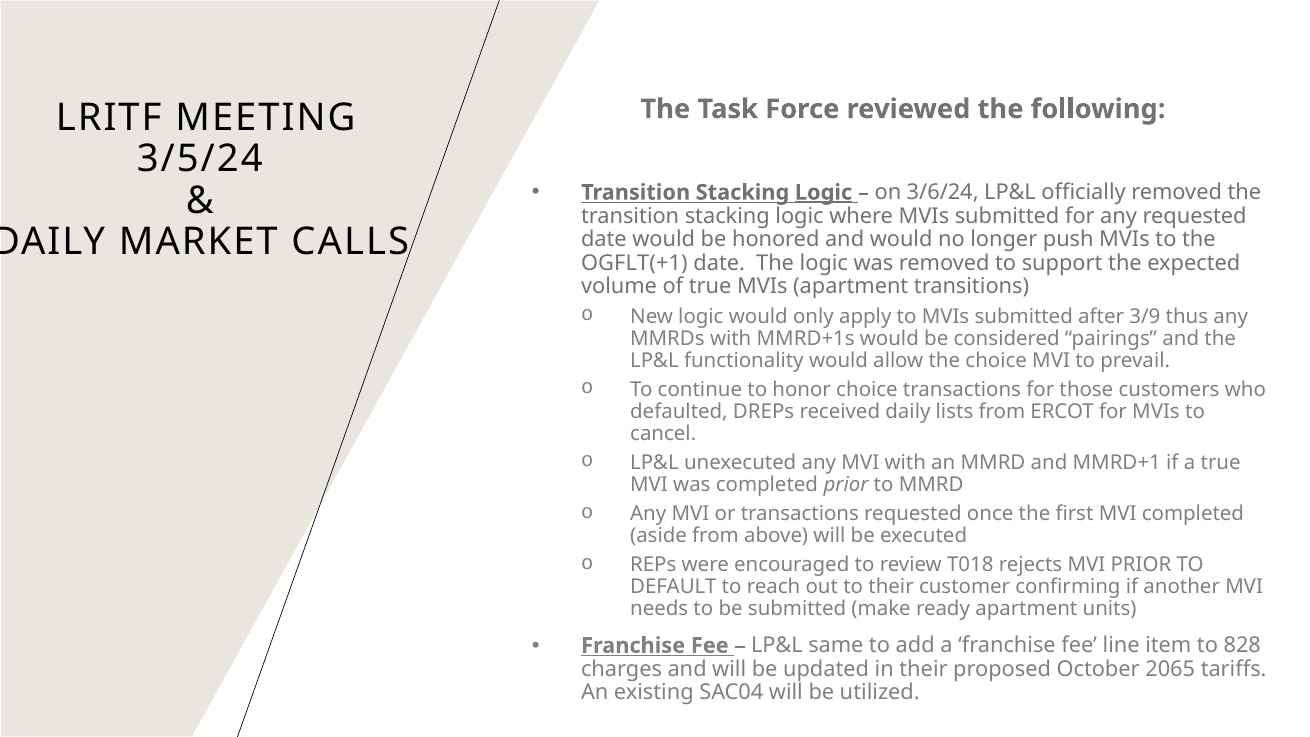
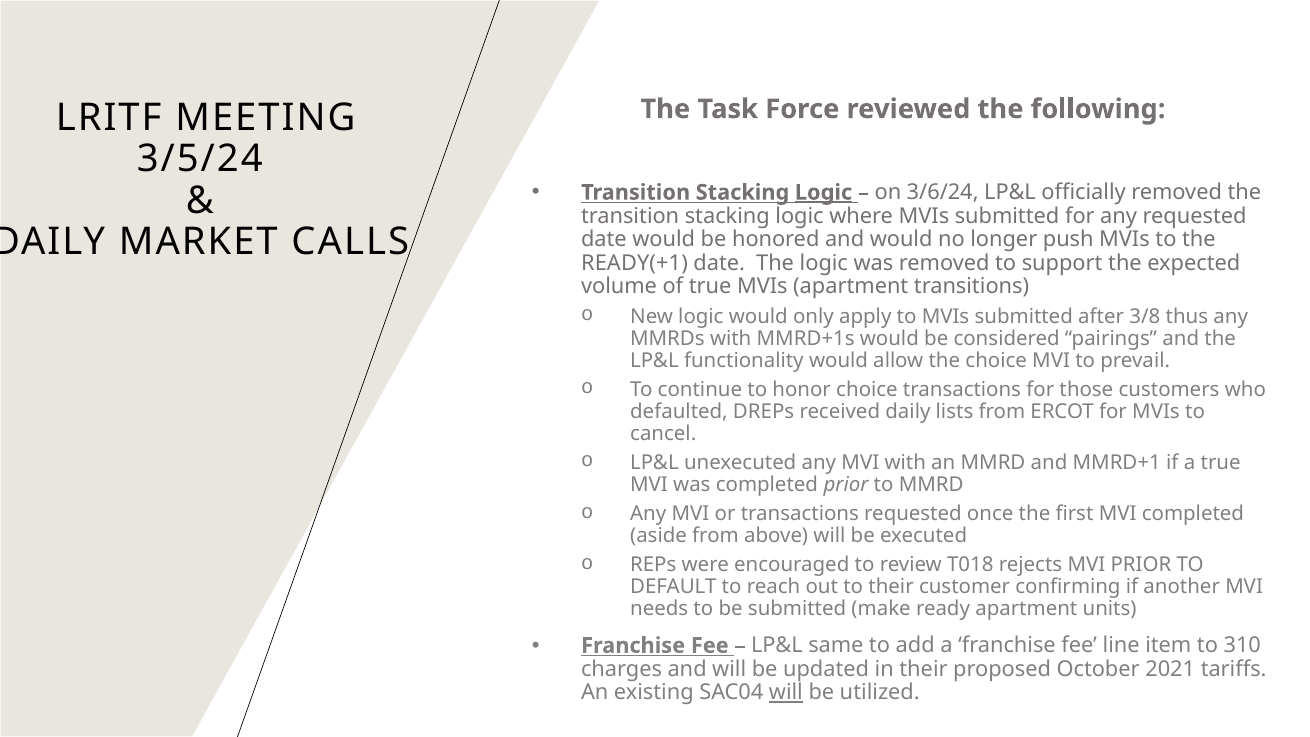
OGFLT(+1: OGFLT(+1 -> READY(+1 (634, 263)
3/9: 3/9 -> 3/8 (1145, 316)
828: 828 -> 310 (1242, 645)
2065: 2065 -> 2021 (1170, 669)
will underline: none -> present (786, 693)
